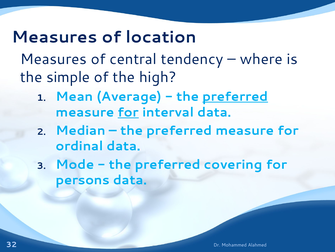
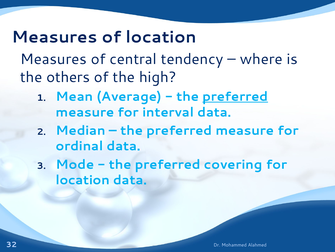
simple: simple -> others (68, 77)
for underline: present -> none (128, 112)
persons: persons -> location (83, 180)
